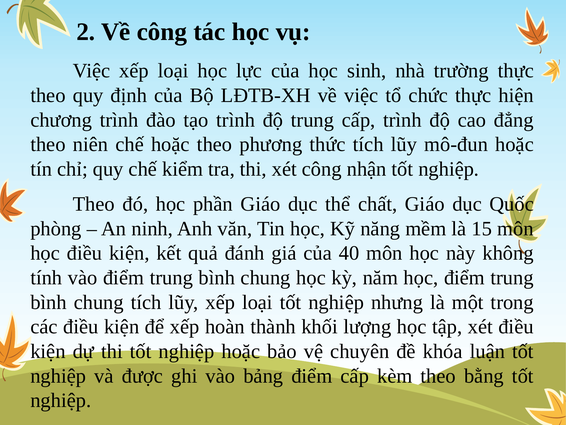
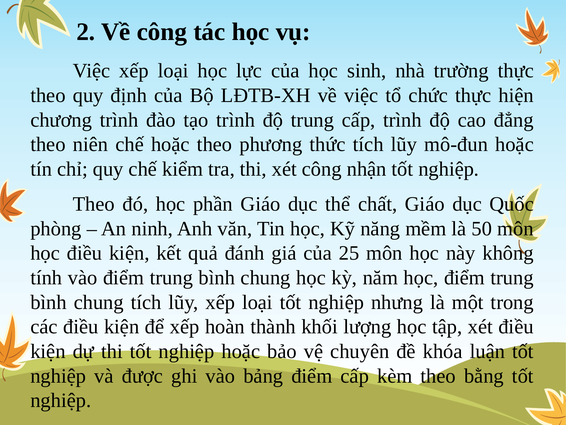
15: 15 -> 50 (482, 228)
40: 40 -> 25 (349, 253)
